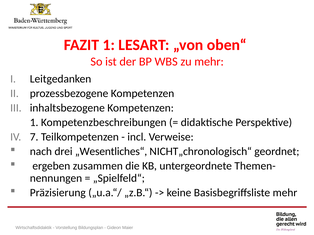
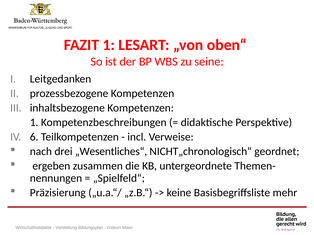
zu mehr: mehr -> seine (209, 62)
7: 7 -> 6 (34, 137)
